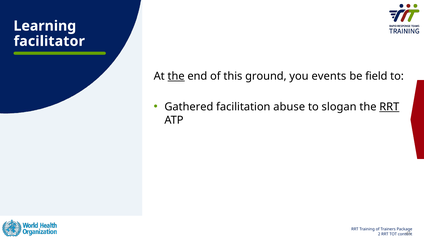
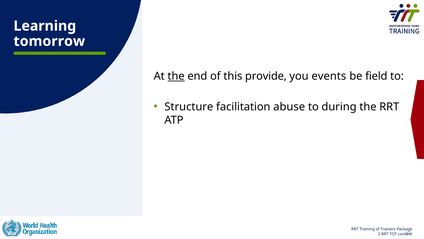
facilitator: facilitator -> tomorrow (49, 41)
ground: ground -> provide (266, 76)
Gathered: Gathered -> Structure (189, 107)
slogan: slogan -> during (339, 107)
RRT underline: present -> none (389, 107)
